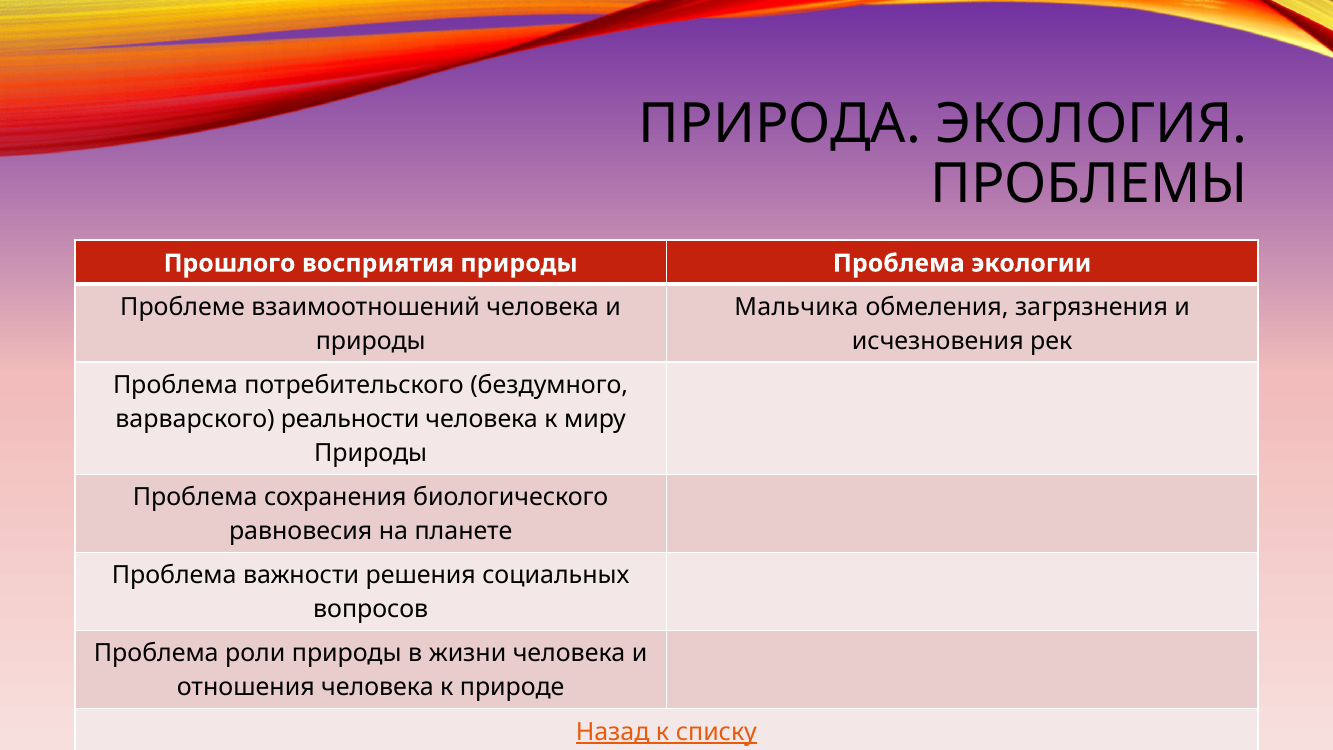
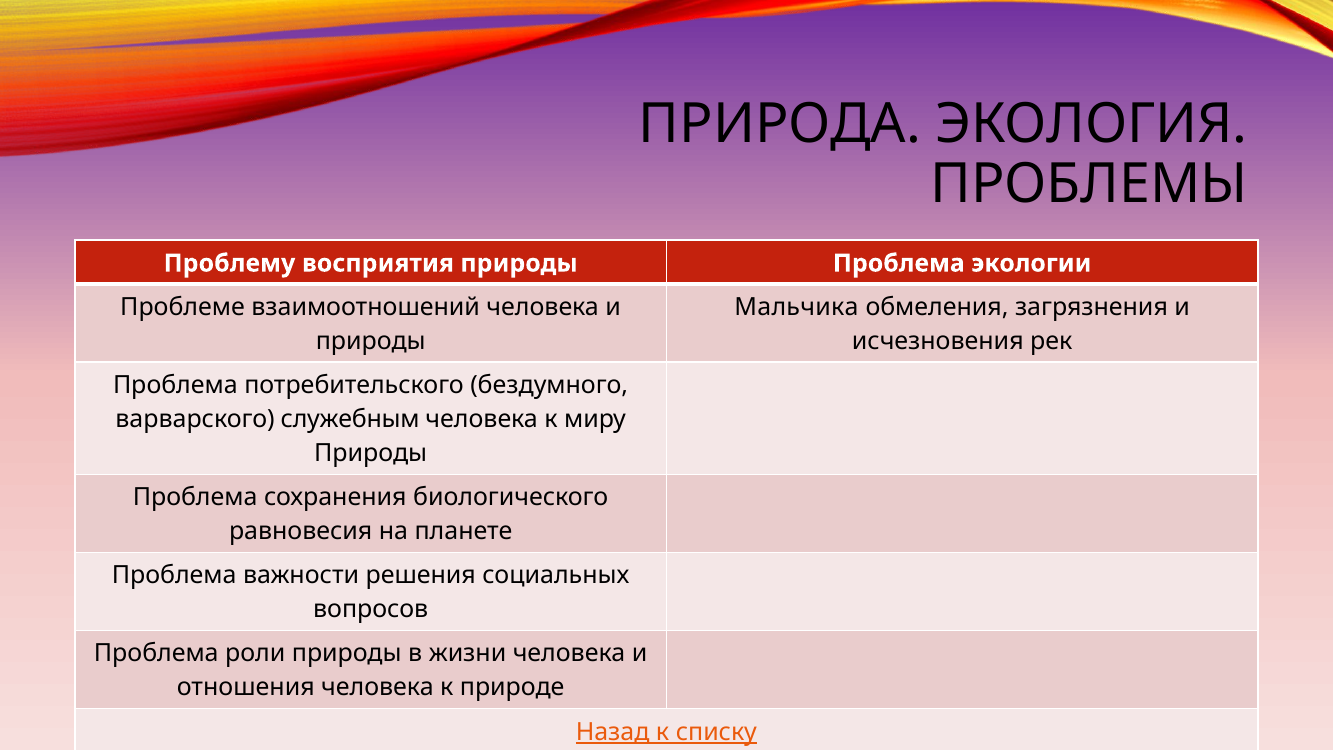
Прошлого: Прошлого -> Проблему (229, 263)
реальности: реальности -> служебным (350, 419)
